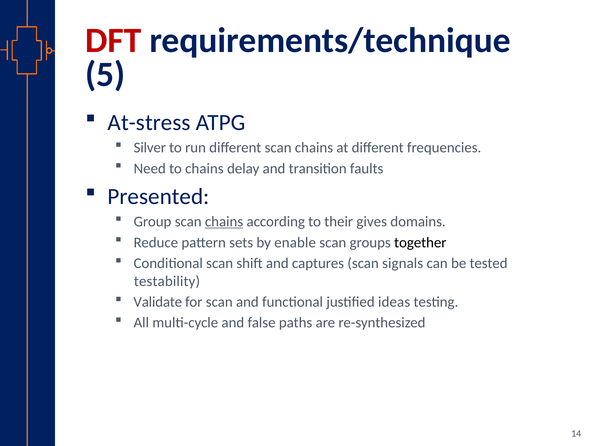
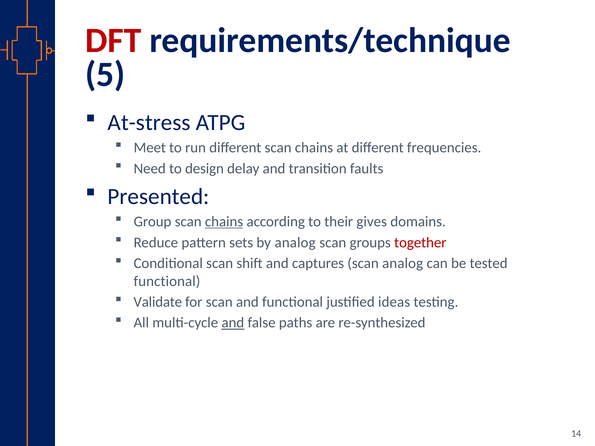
Silver: Silver -> Meet (150, 148)
to chains: chains -> design (204, 169)
by enable: enable -> analog (295, 243)
together colour: black -> red (420, 243)
scan signals: signals -> analog (403, 263)
testability: testability -> functional (167, 281)
and underline: none -> present (233, 323)
